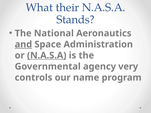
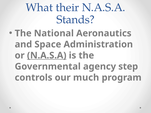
and underline: present -> none (23, 44)
very: very -> step (128, 67)
name: name -> much (86, 78)
